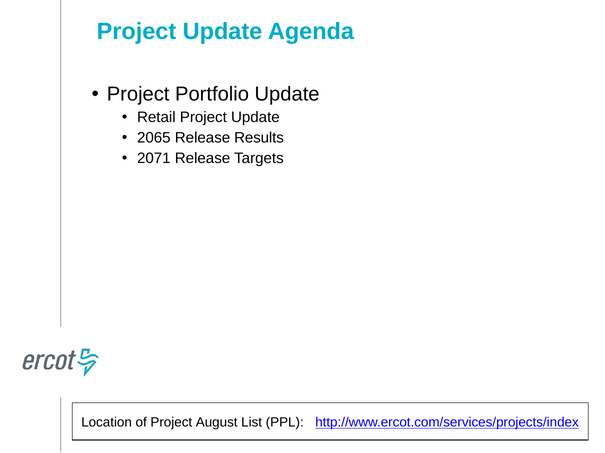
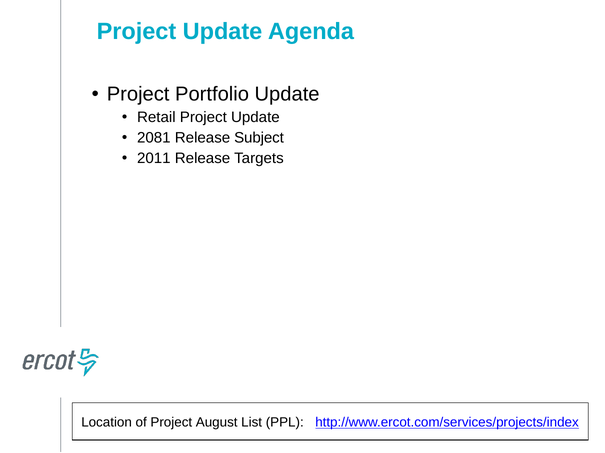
2065: 2065 -> 2081 (154, 138)
Results: Results -> Subject (259, 138)
2071: 2071 -> 2011 (154, 159)
